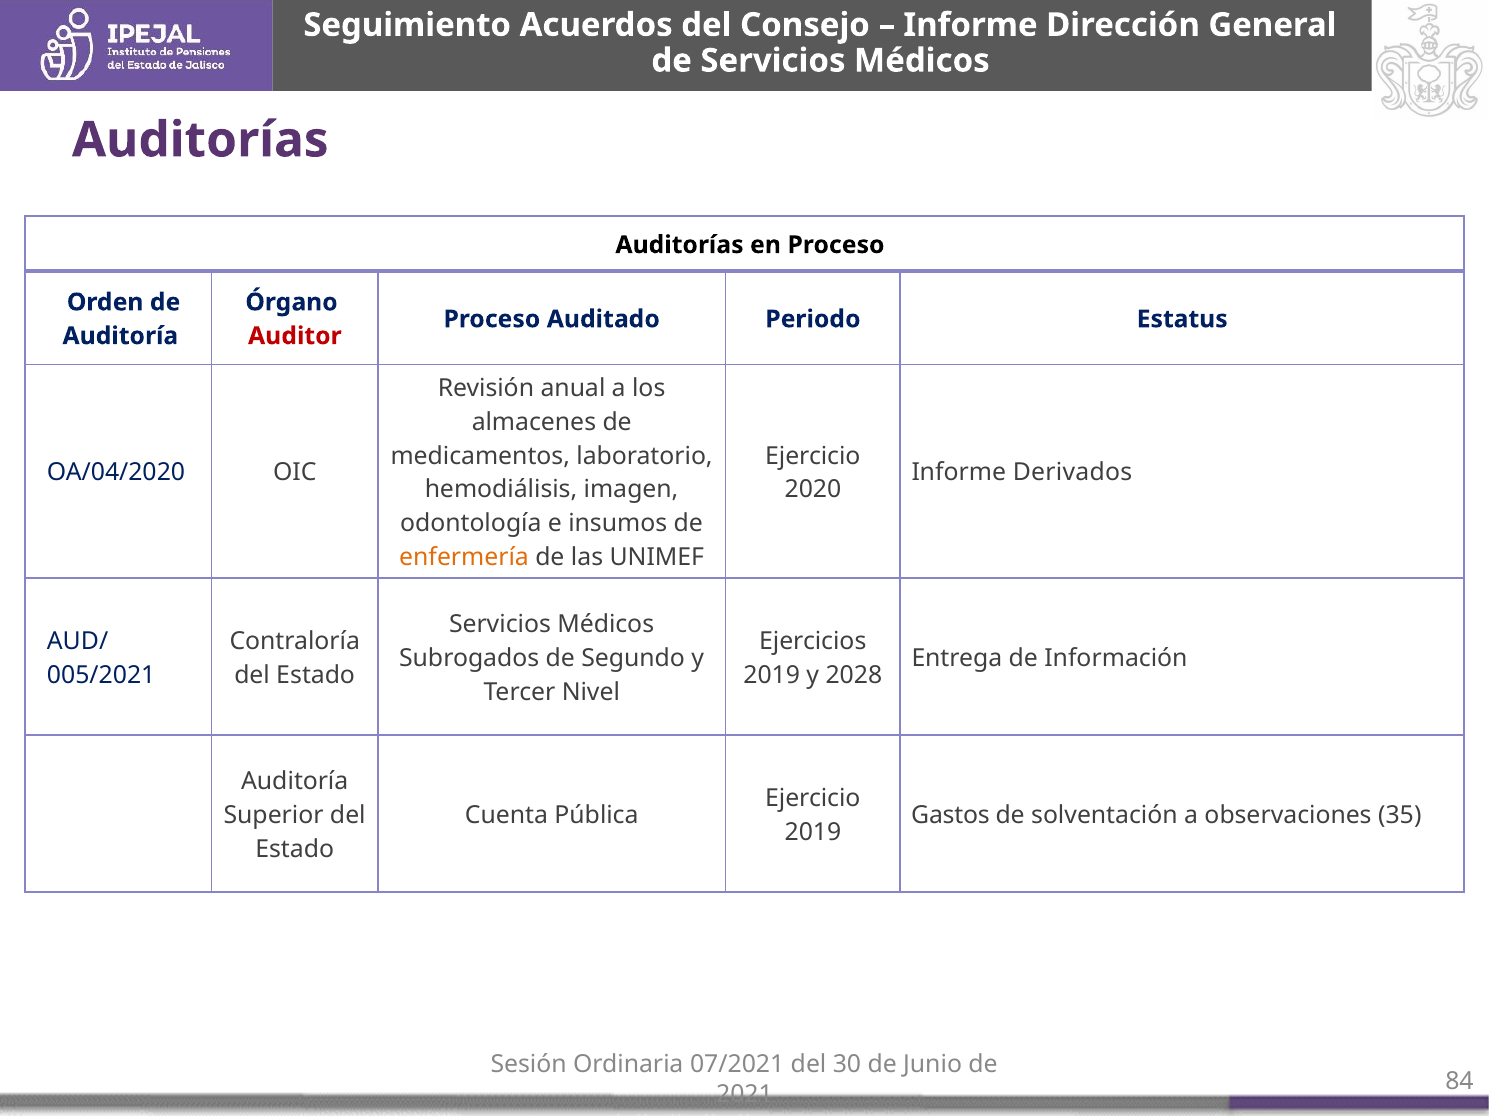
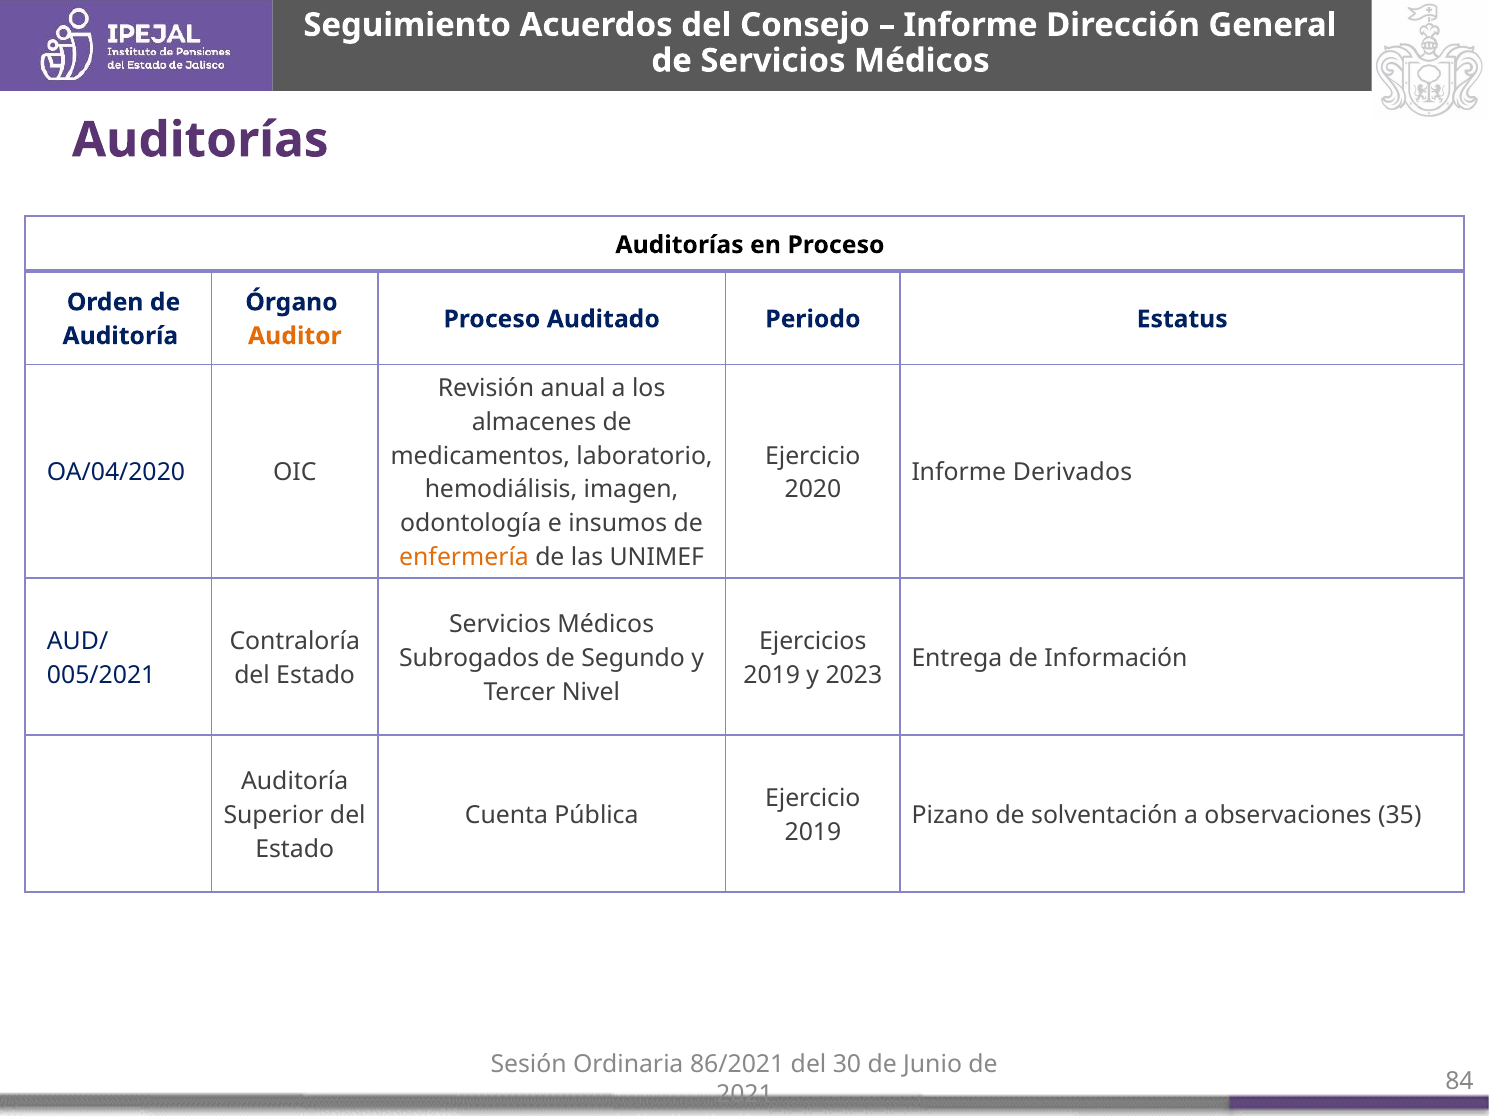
Auditor colour: red -> orange (295, 336)
2028: 2028 -> 2023 (854, 675)
Gastos: Gastos -> Pizano (950, 816)
07/2021: 07/2021 -> 86/2021 (737, 1065)
